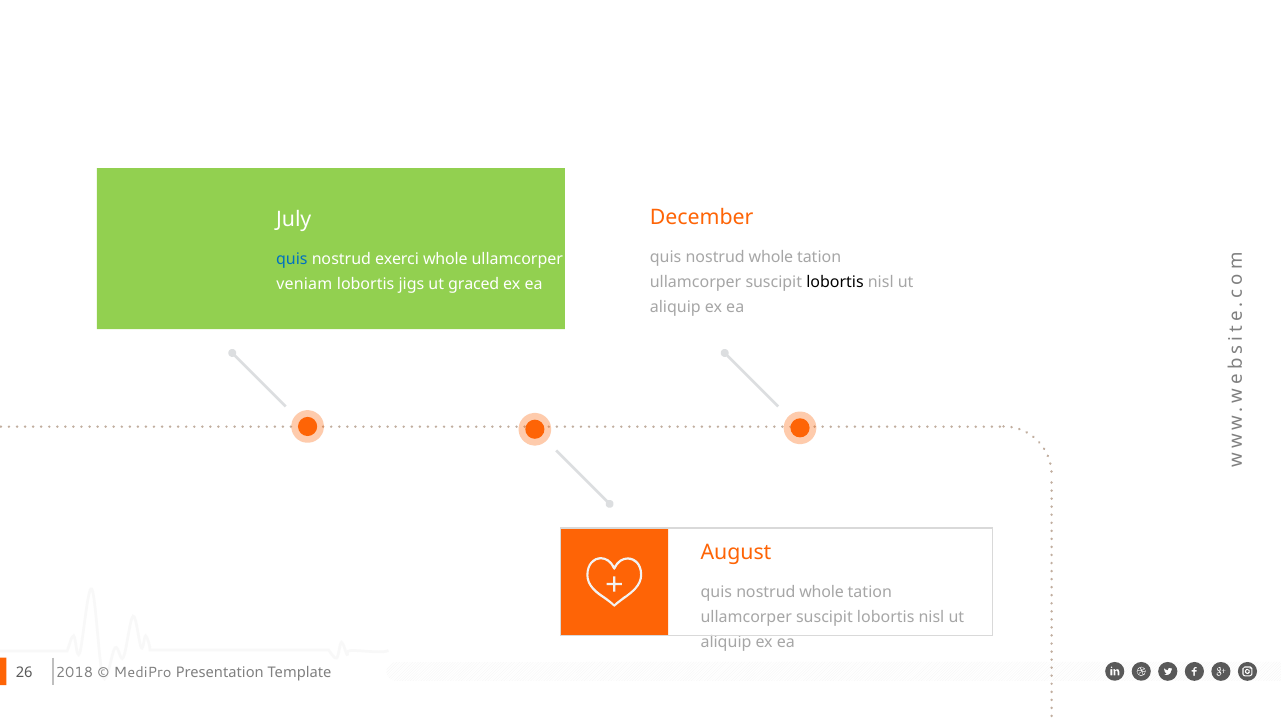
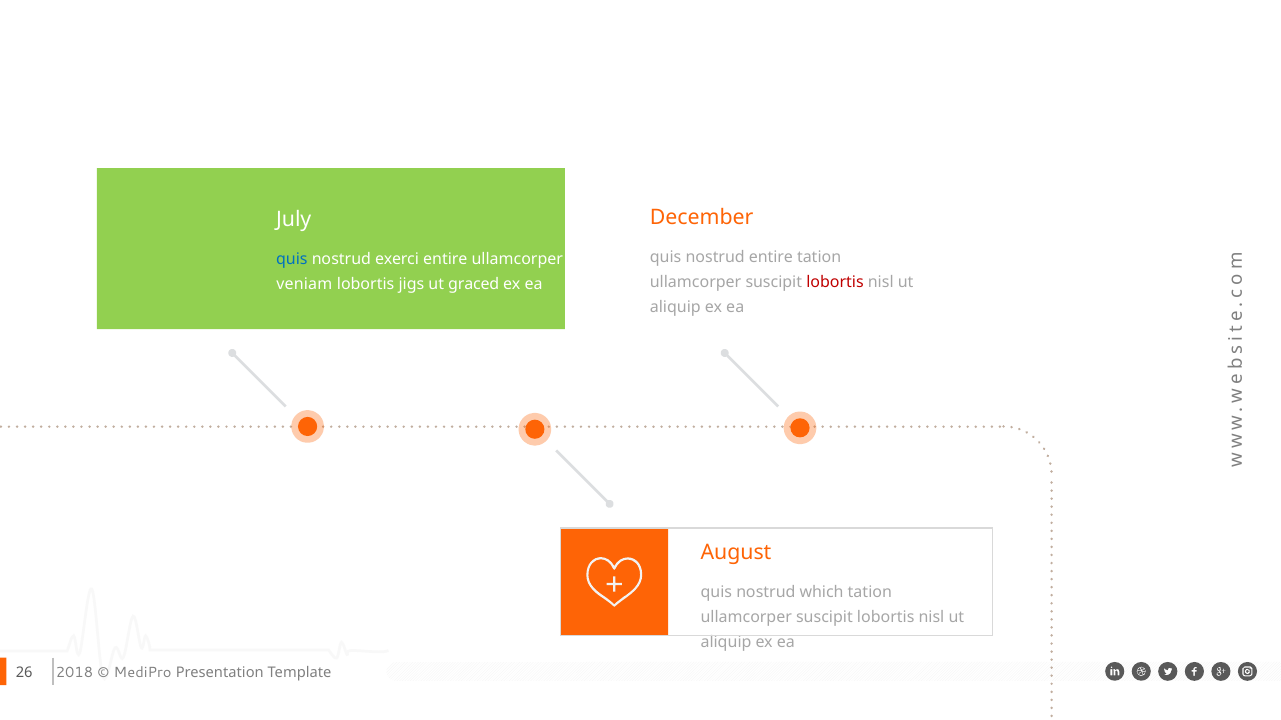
whole: whole -> entire (771, 257)
exerci whole: whole -> entire (445, 260)
lobortis colour: black -> red (835, 282)
whole: whole -> which (822, 593)
